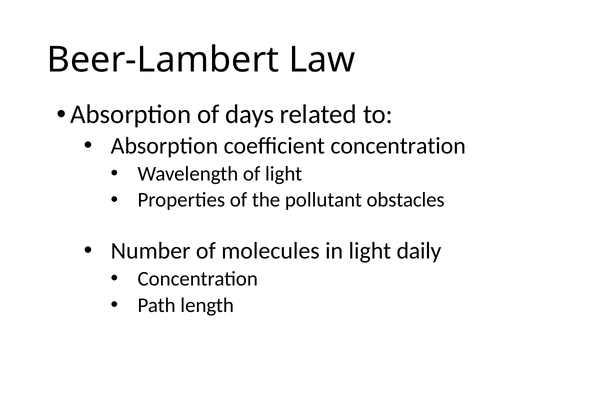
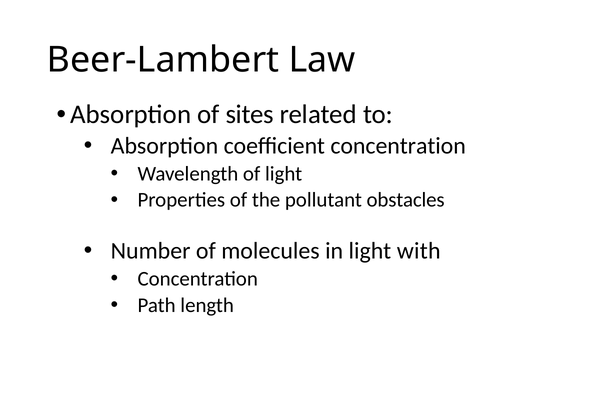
days: days -> sites (250, 115)
daily: daily -> with (419, 251)
